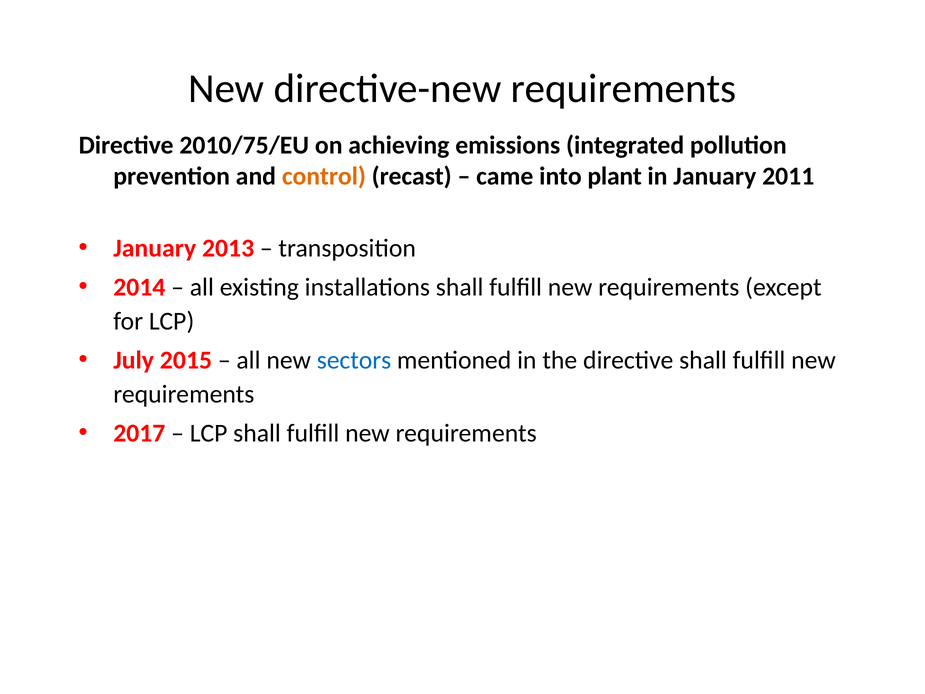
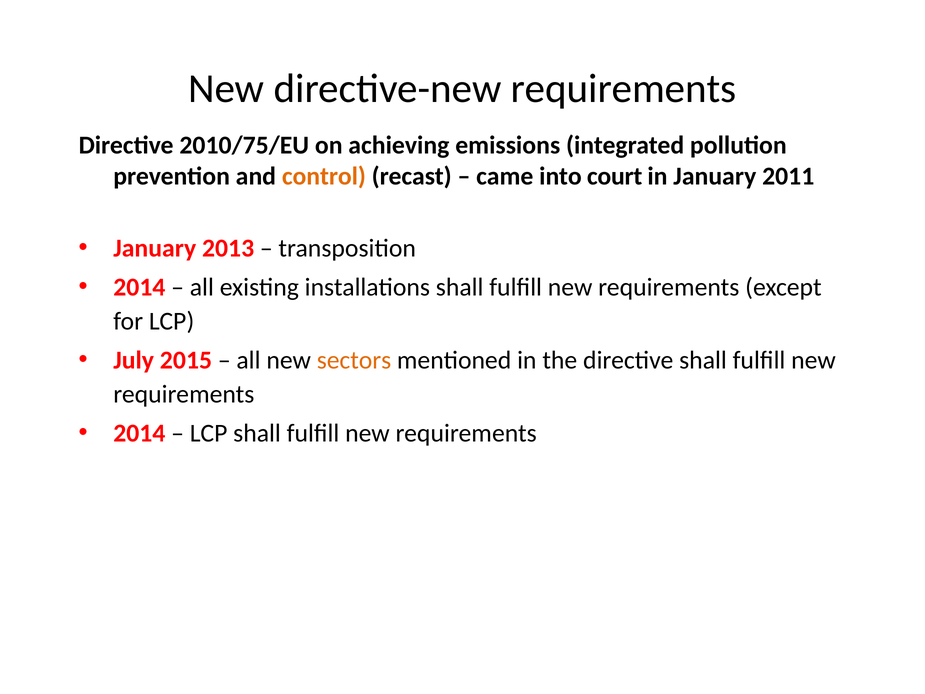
plant: plant -> court (615, 176)
sectors colour: blue -> orange (354, 360)
2017: 2017 -> 2014 (139, 433)
